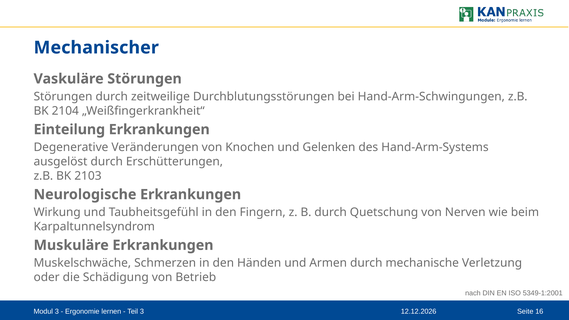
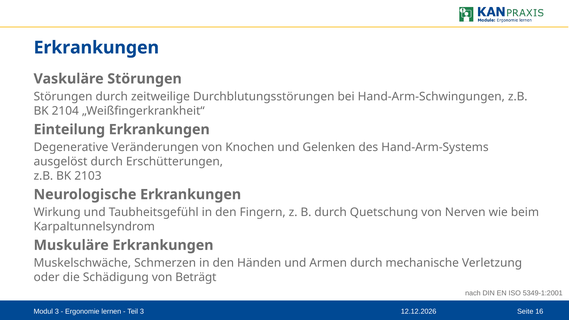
Mechanischer: Mechanischer -> Erkrankungen (96, 48)
Betrieb: Betrieb -> Beträgt (196, 277)
